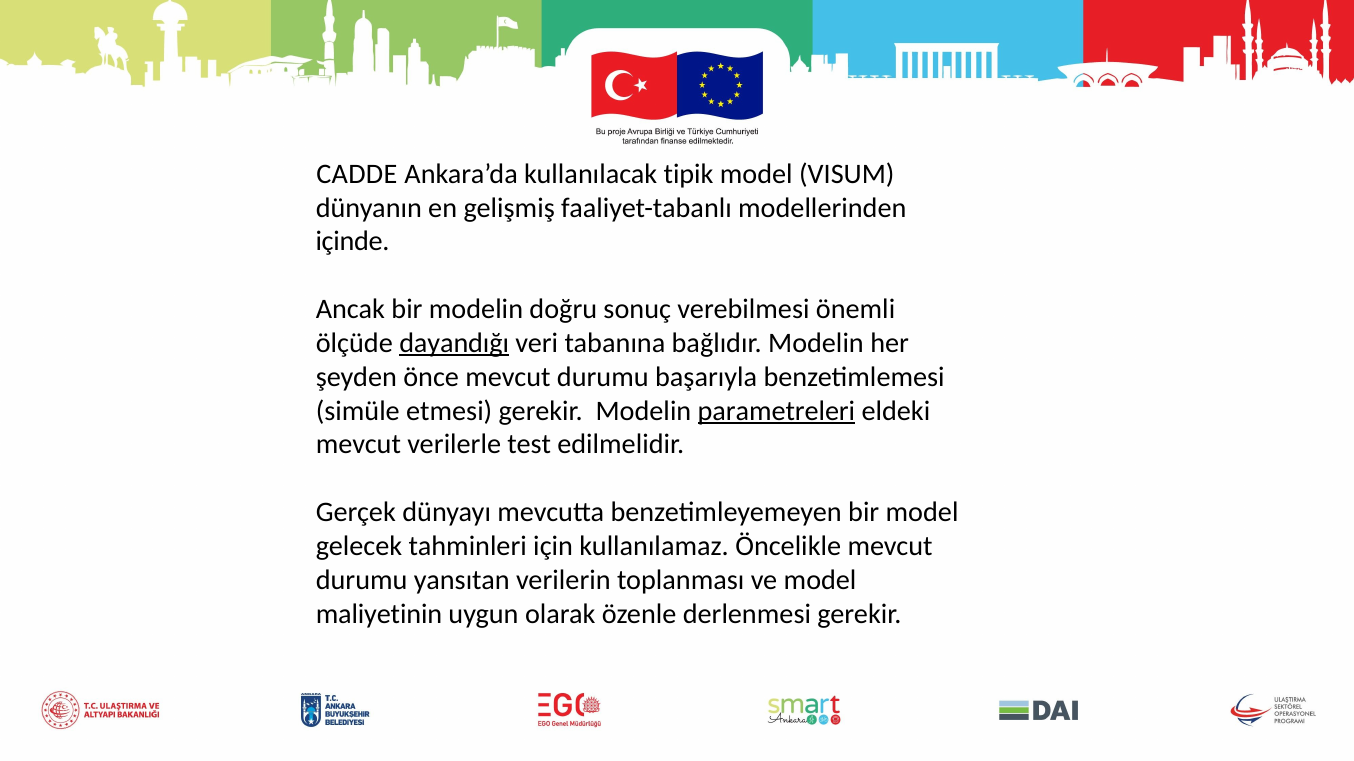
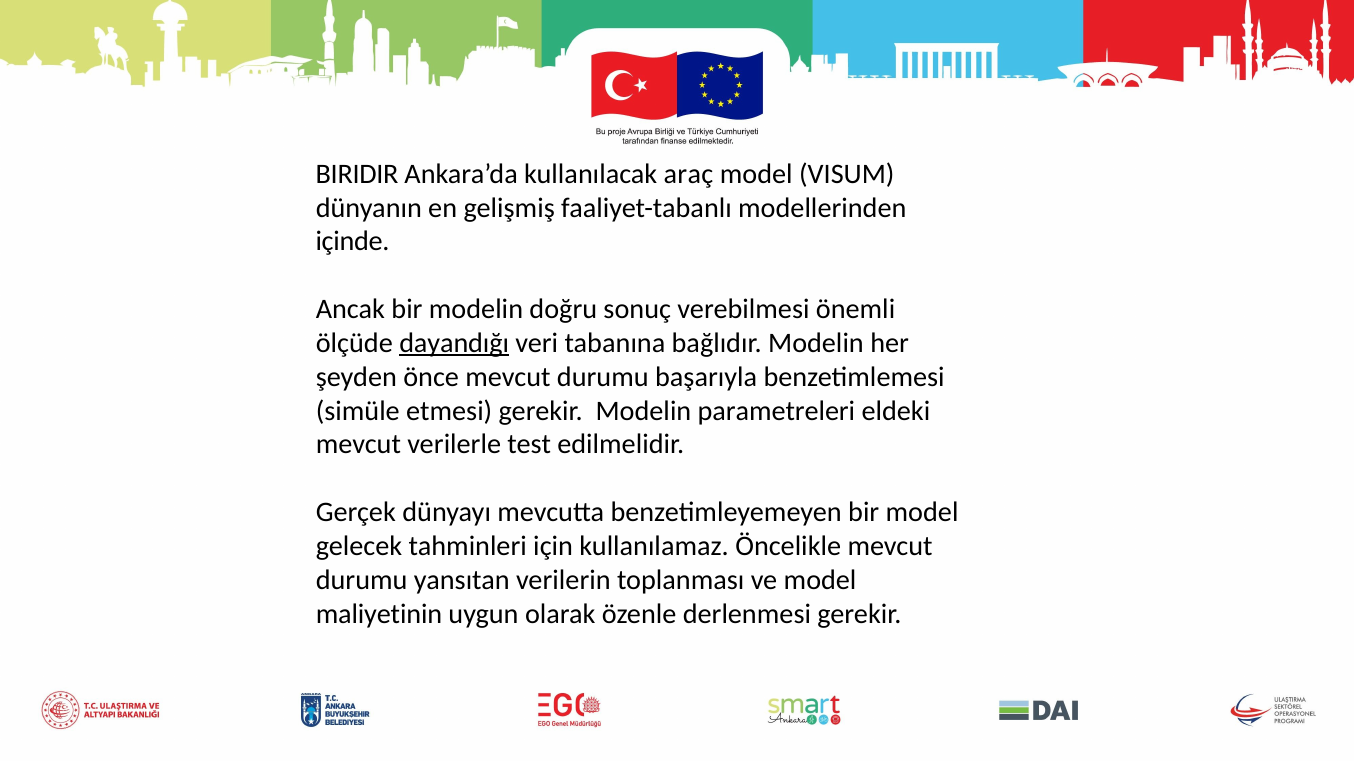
CADDE: CADDE -> BIRIDIR (357, 174)
tipik: tipik -> araç (688, 174)
parametreleri underline: present -> none (776, 411)
